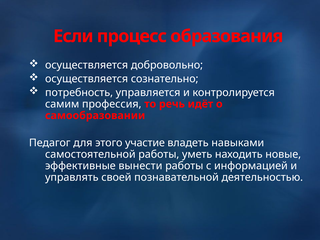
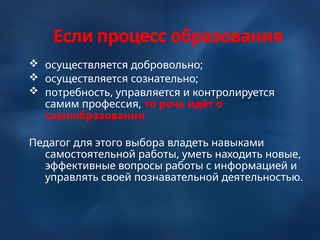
участие: участие -> выбора (145, 143)
вынести: вынести -> вопросы (141, 166)
